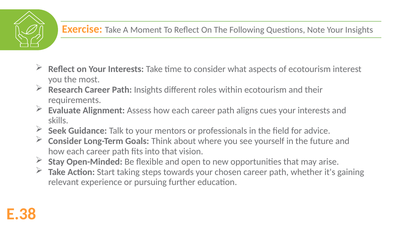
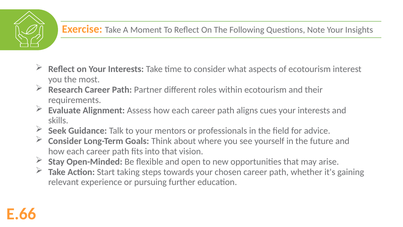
Path Insights: Insights -> Partner (148, 90)
E.38: E.38 -> E.66 (21, 214)
